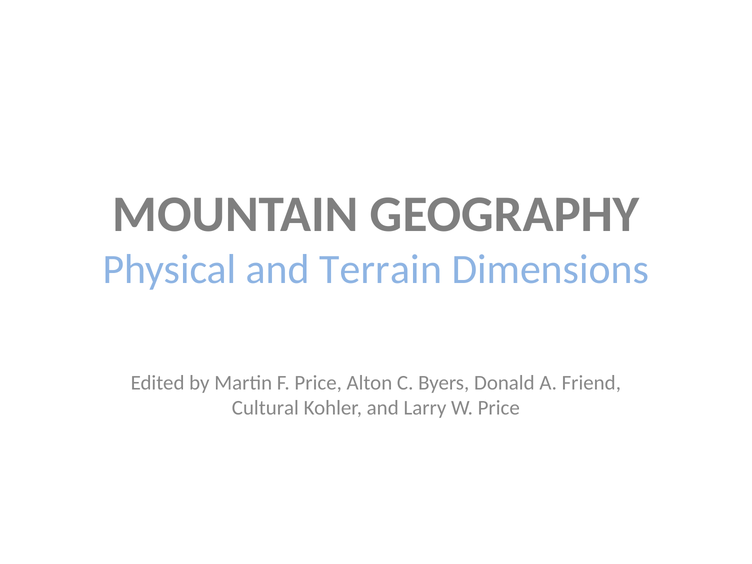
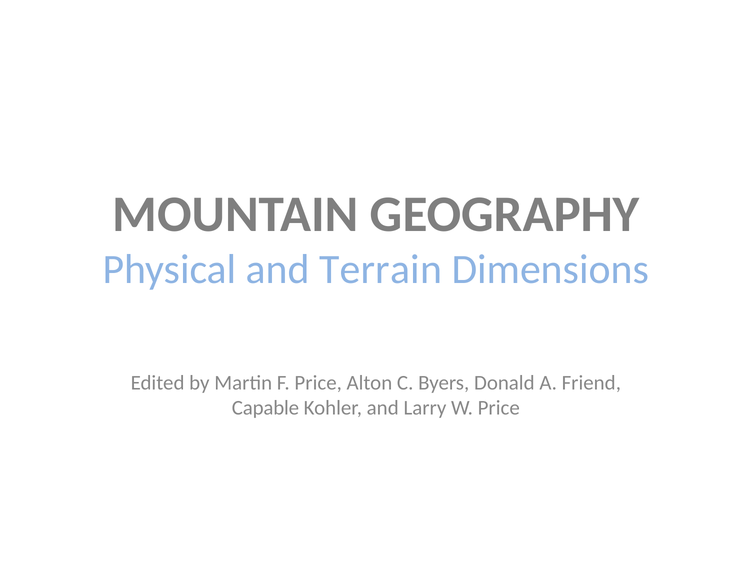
Cultural: Cultural -> Capable (265, 408)
